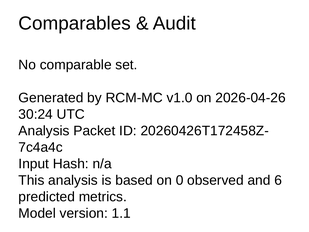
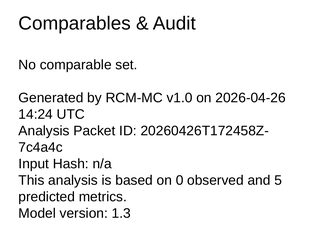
30:24: 30:24 -> 14:24 (36, 114)
6: 6 -> 5 (278, 180)
1.1: 1.1 -> 1.3 (121, 213)
